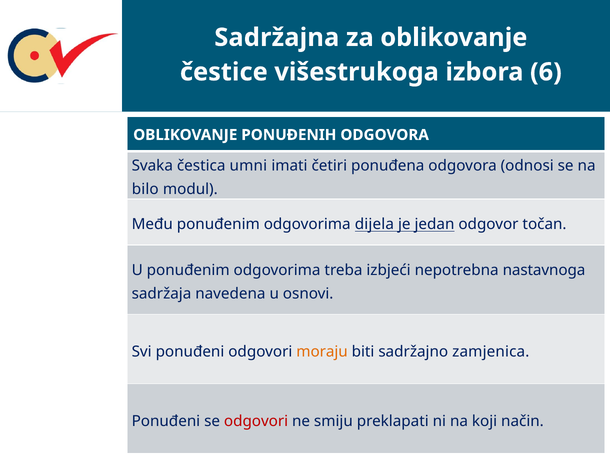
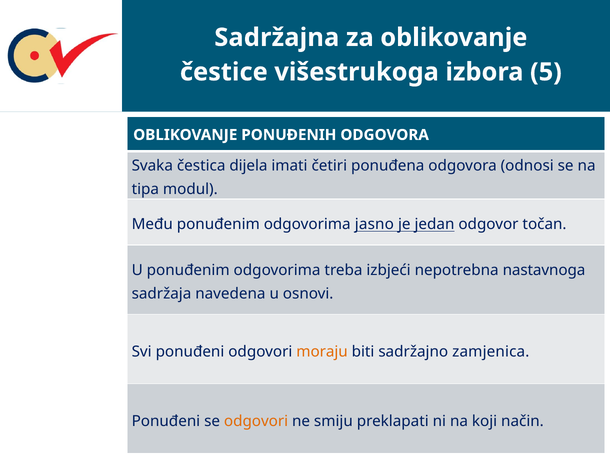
6: 6 -> 5 (546, 72)
umni: umni -> dijela (248, 166)
bilo: bilo -> tipa (145, 190)
dijela: dijela -> jasno (374, 225)
odgovori colour: red -> orange (256, 421)
